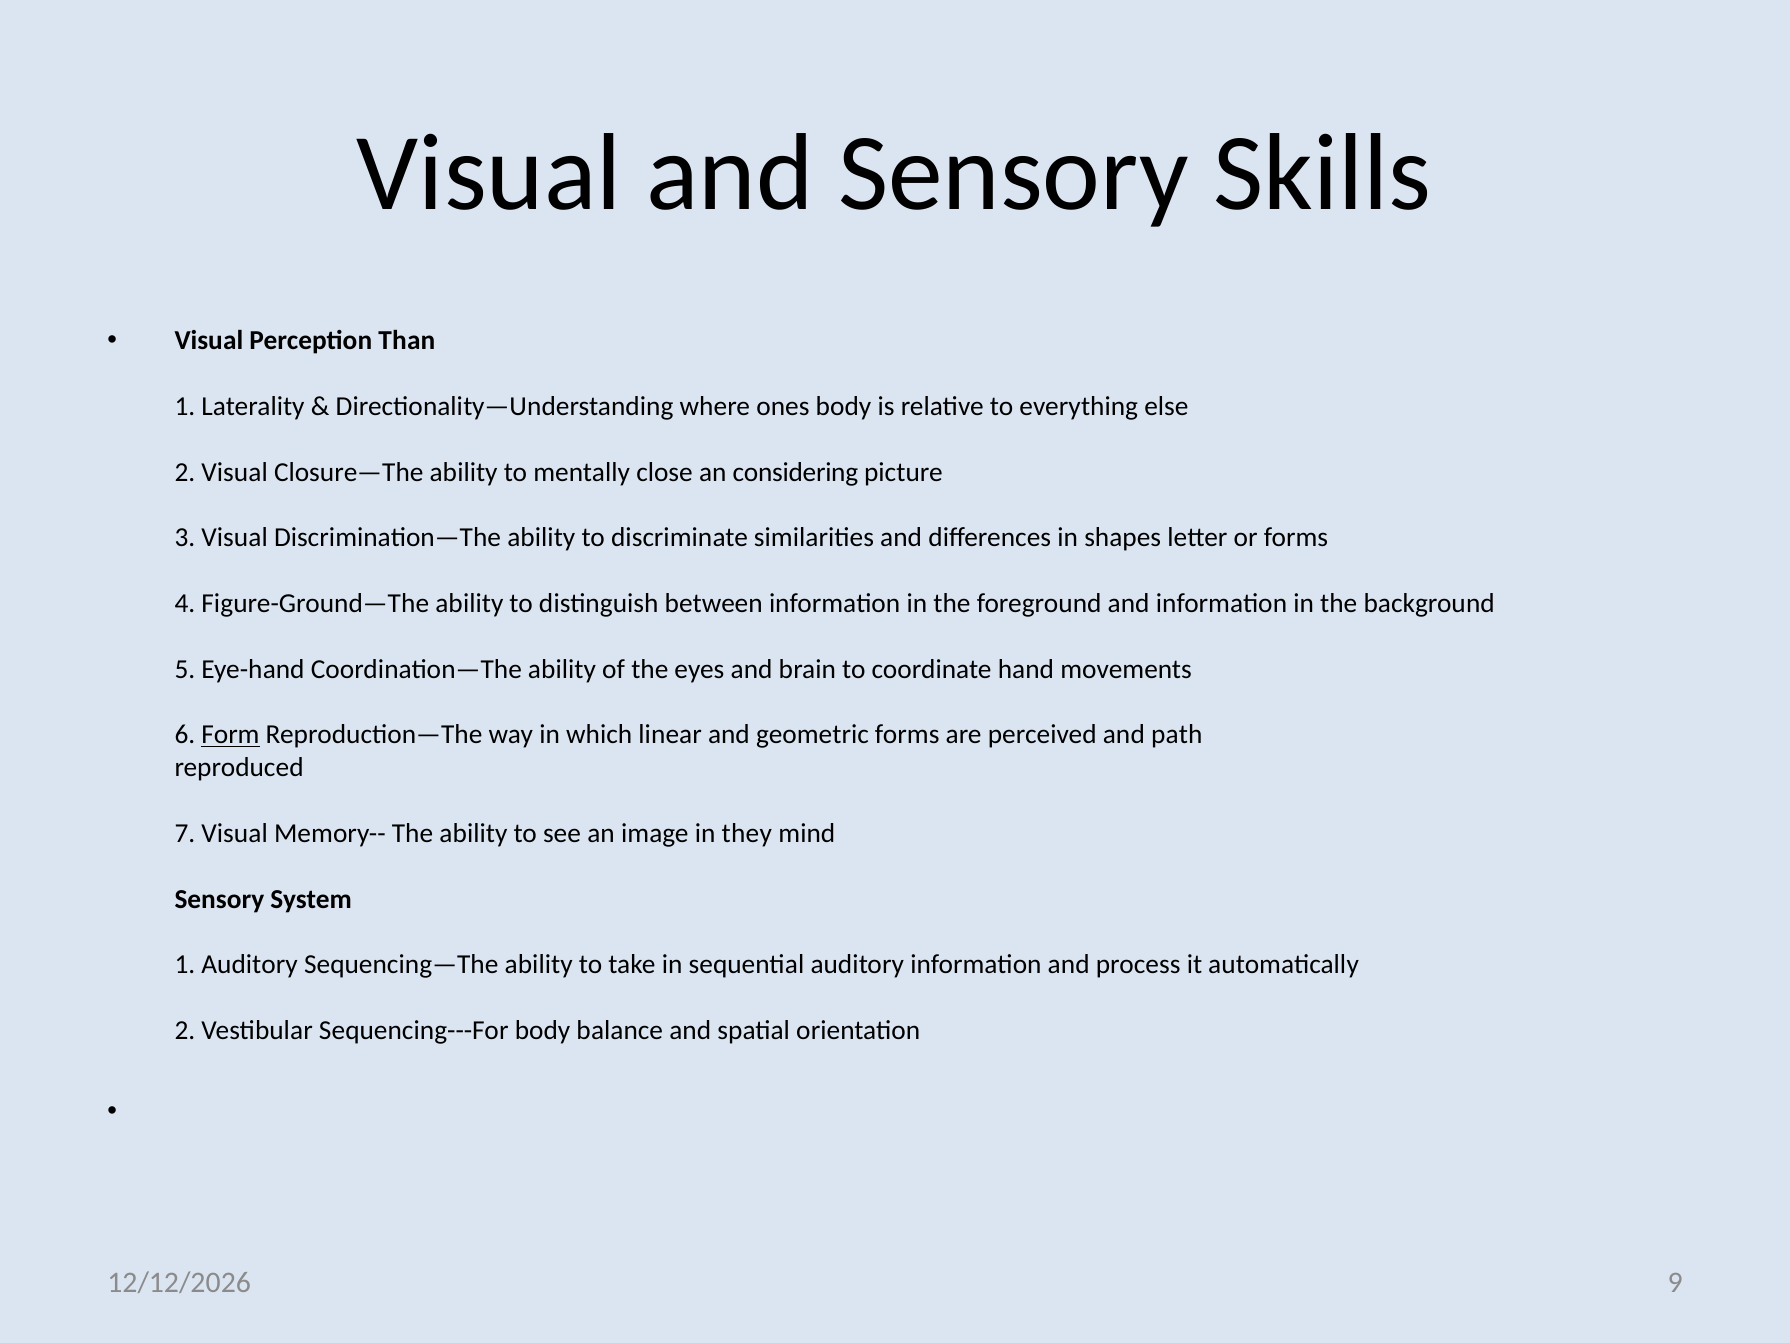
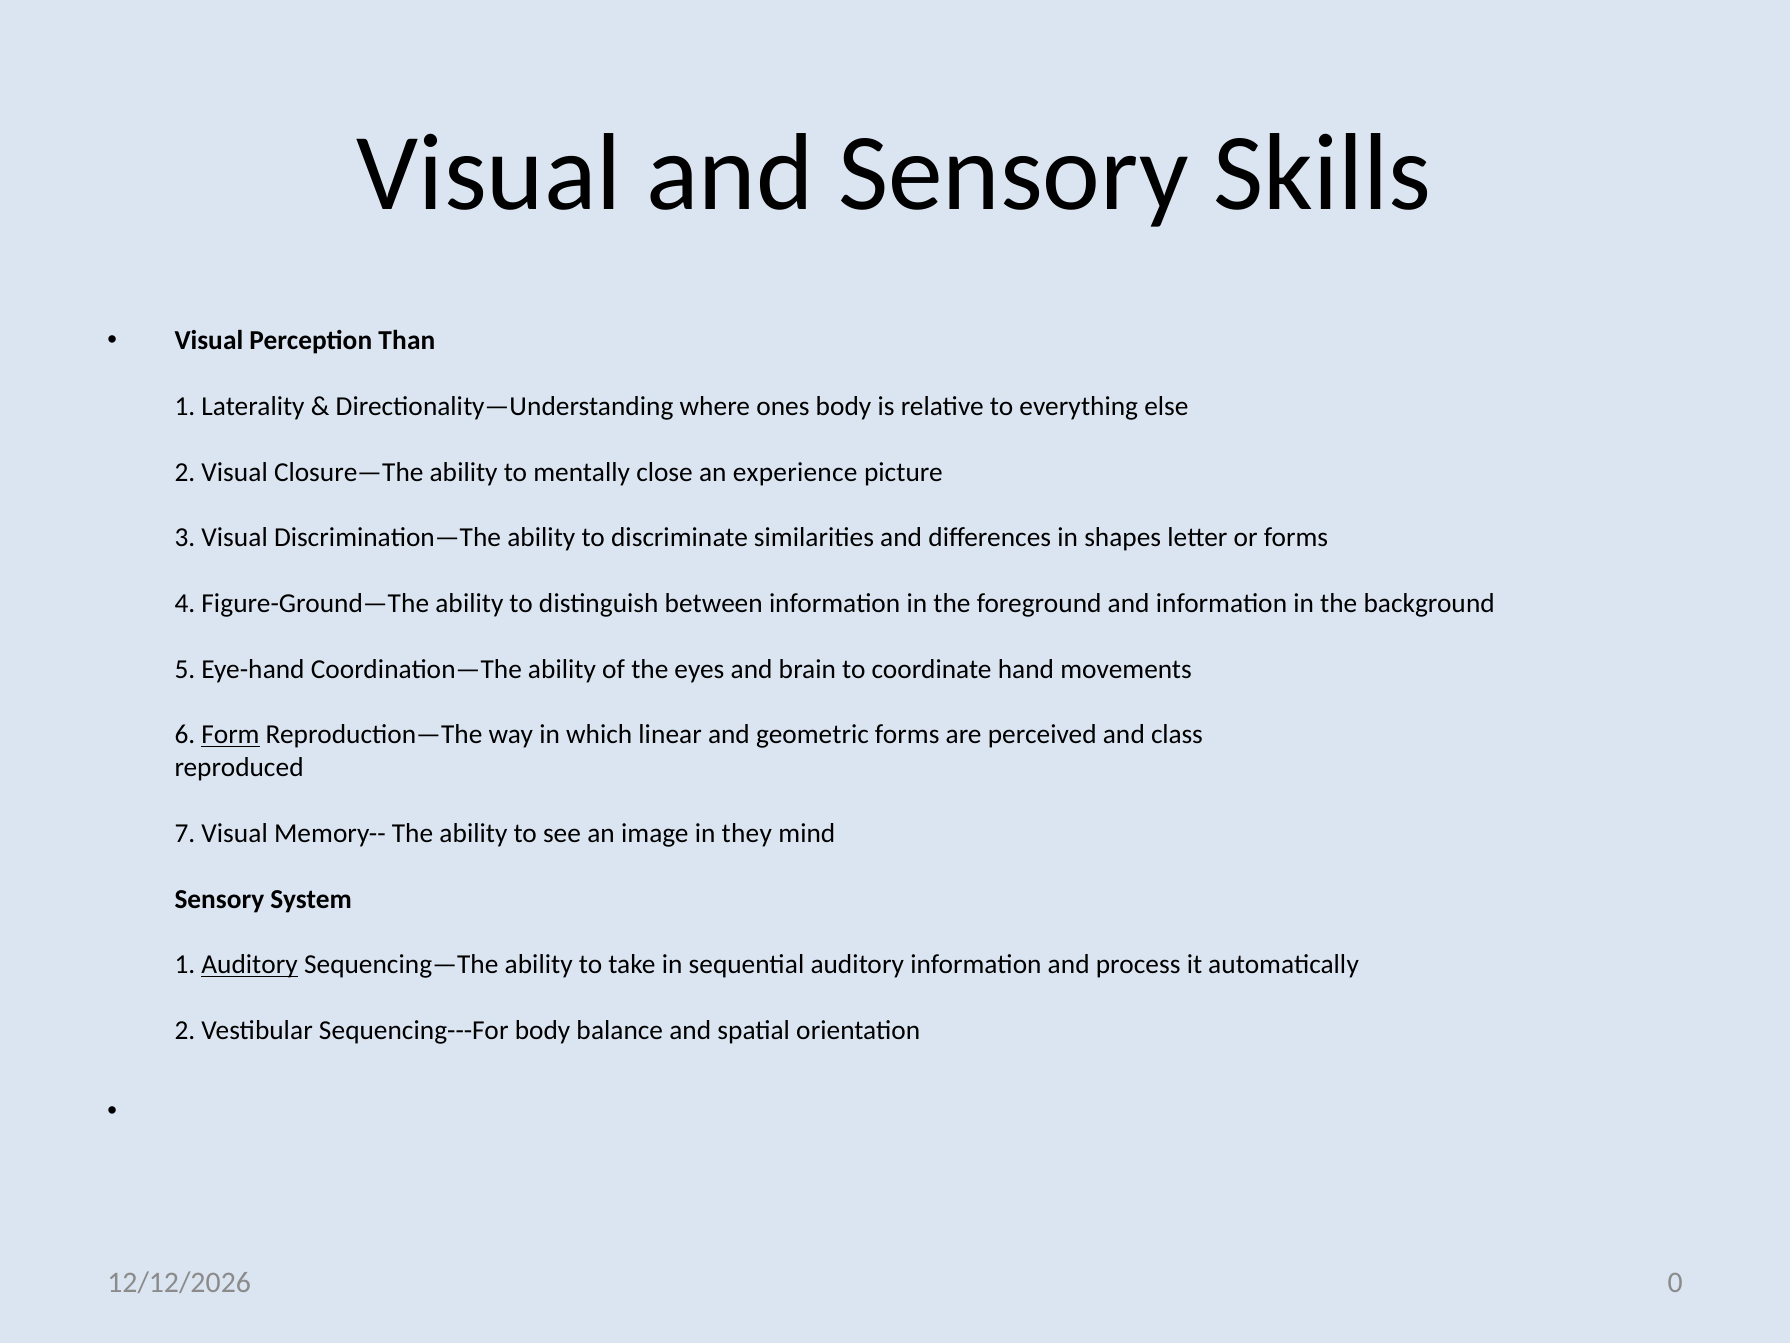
considering: considering -> experience (795, 472)
path: path -> class (1177, 735)
Auditory underline: none -> present (250, 964)
9: 9 -> 0 (1675, 1282)
